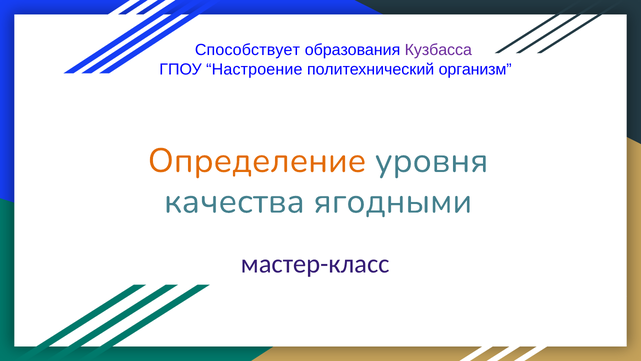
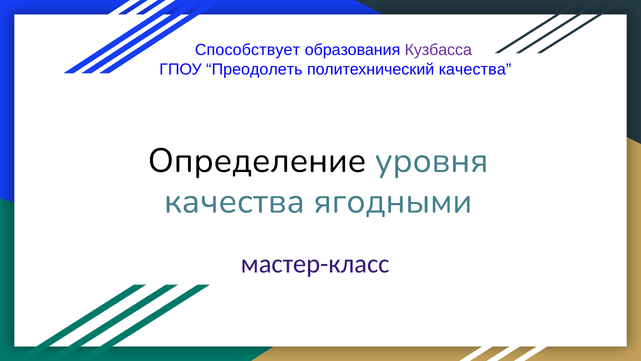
Настроение: Настроение -> Преодолеть (254, 69)
политехнический организм: организм -> качества (475, 69)
Определение colour: orange -> black (257, 161)
